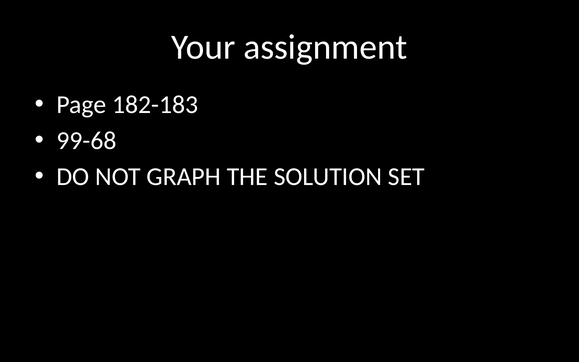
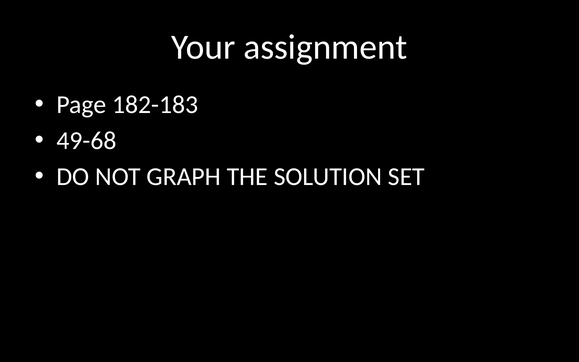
99-68: 99-68 -> 49-68 (86, 141)
